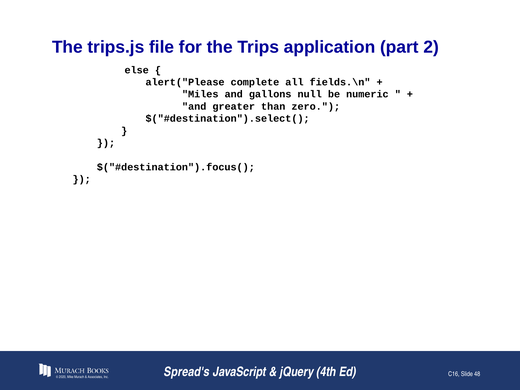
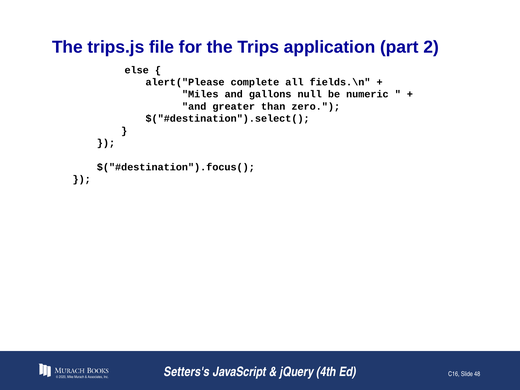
Spread's: Spread's -> Setters's (187, 372)
